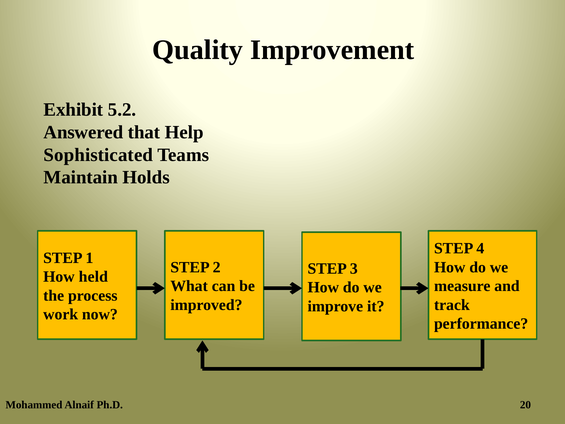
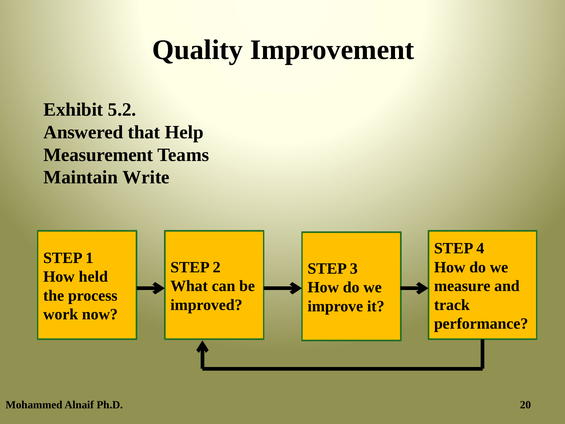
Sophisticated: Sophisticated -> Measurement (98, 155)
Holds: Holds -> Write (146, 177)
